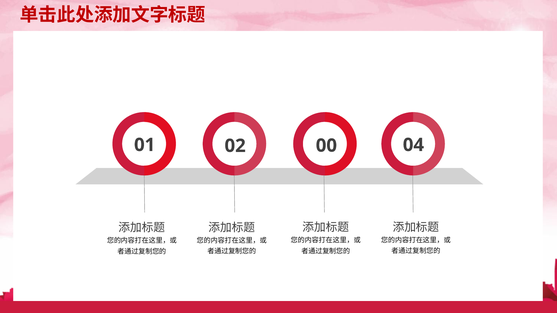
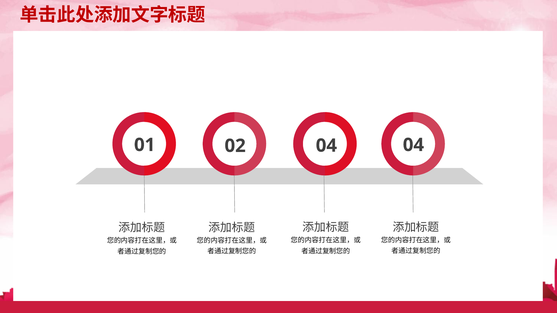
01 00: 00 -> 04 (326, 146)
